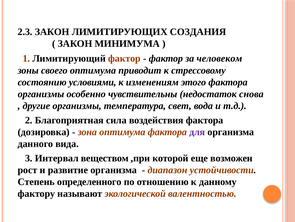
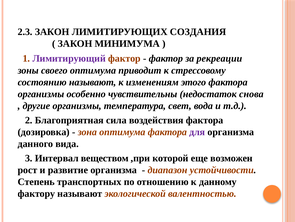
Лимитирующий colour: black -> purple (69, 58)
человеком: человеком -> рекреации (219, 58)
состоянию условиями: условиями -> называют (93, 82)
определенного: определенного -> транспортных (89, 181)
